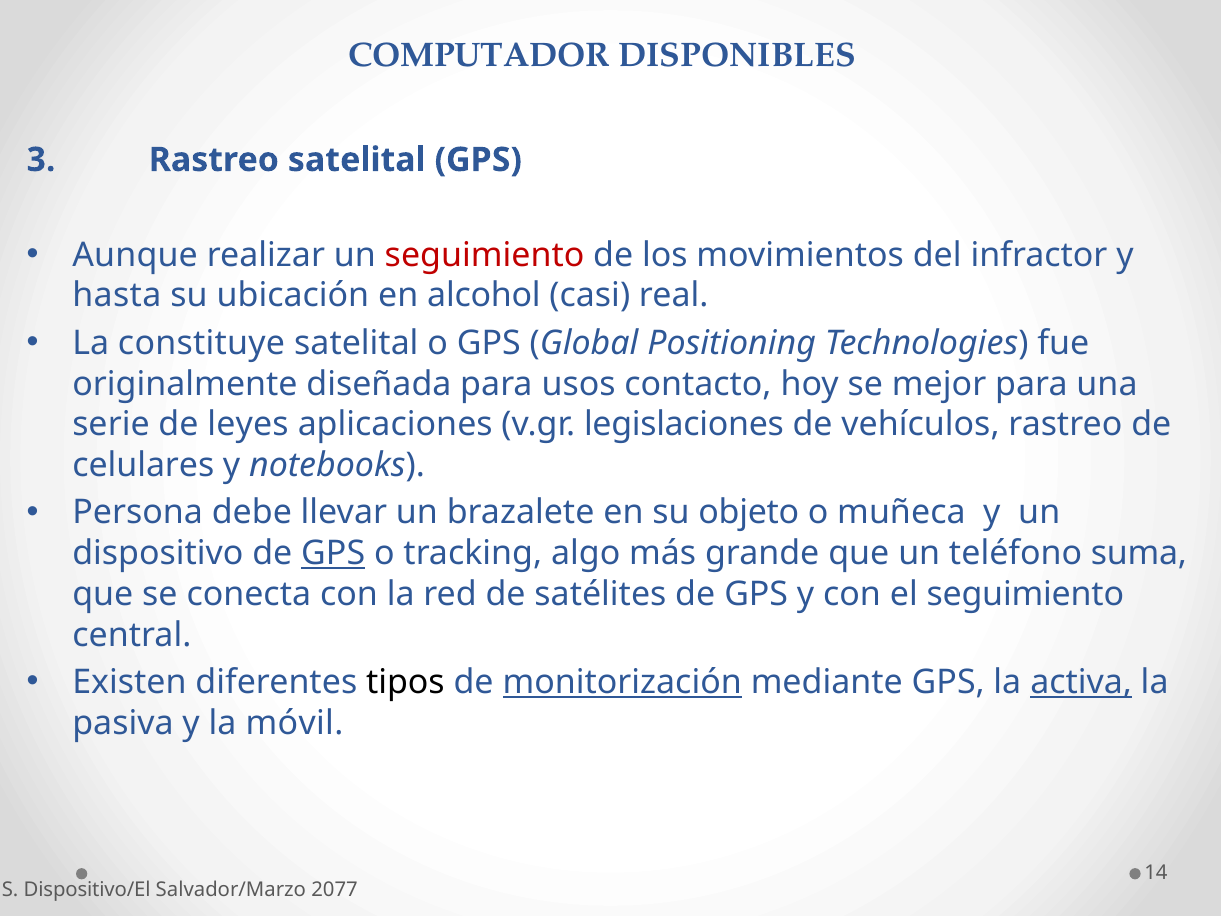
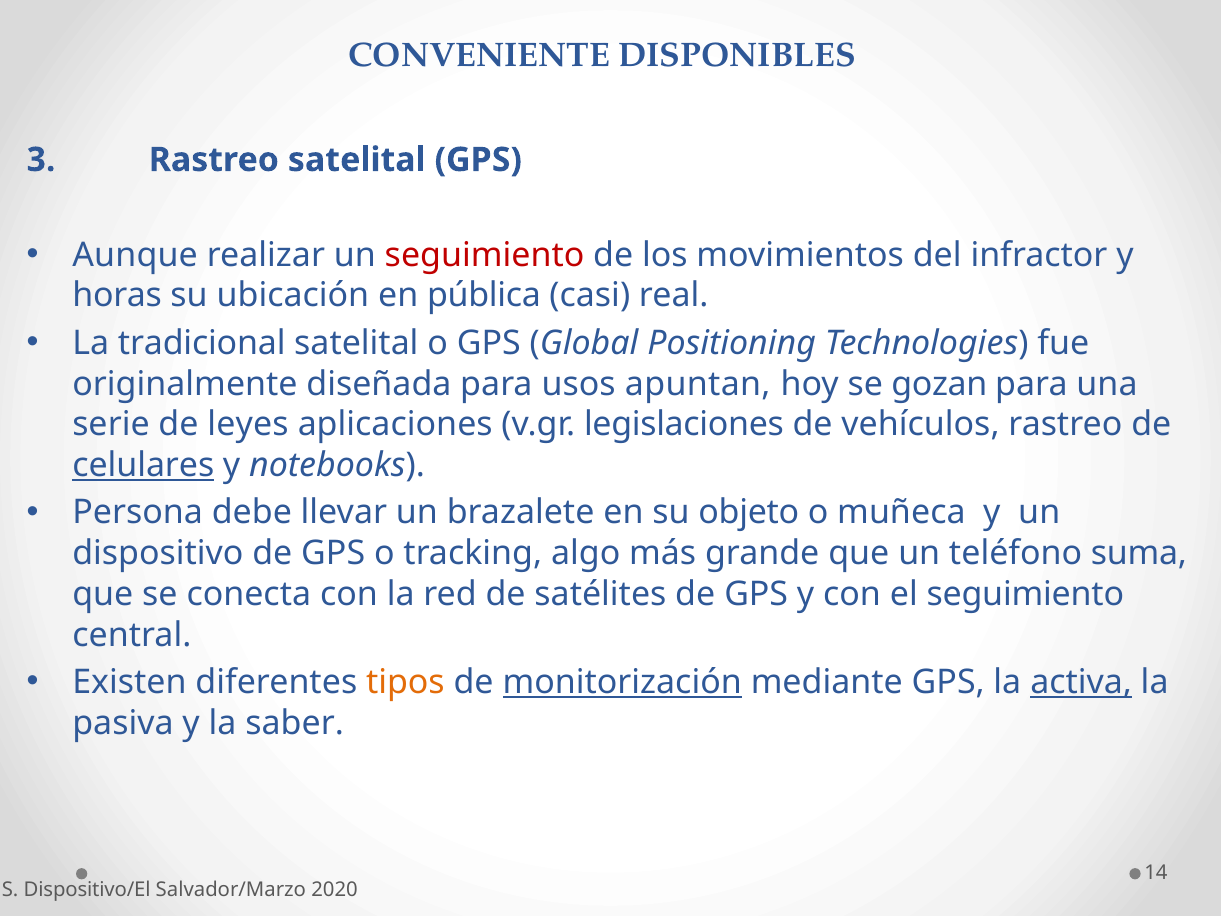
COMPUTADOR: COMPUTADOR -> CONVENIENTE (479, 55)
hasta: hasta -> horas (117, 295)
alcohol: alcohol -> pública (484, 295)
constituye: constituye -> tradicional (202, 343)
contacto: contacto -> apuntan (698, 384)
mejor: mejor -> gozan (939, 384)
celulares underline: none -> present (143, 465)
GPS underline: present -> none (333, 553)
tipos colour: black -> orange (405, 682)
móvil: móvil -> saber (295, 723)
2077: 2077 -> 2020 (335, 889)
